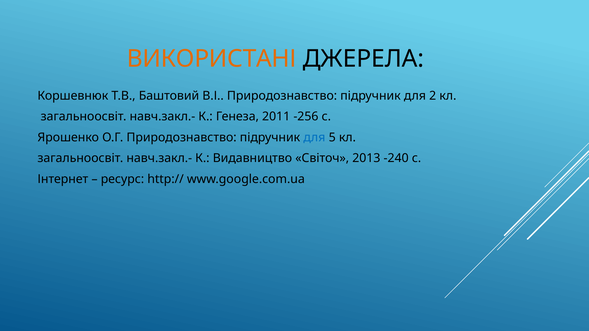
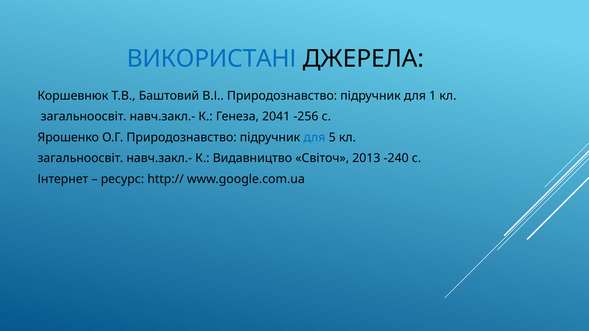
ВИКОРИСТАНІ colour: orange -> blue (212, 59)
2: 2 -> 1 (433, 96)
2011: 2011 -> 2041 (276, 117)
